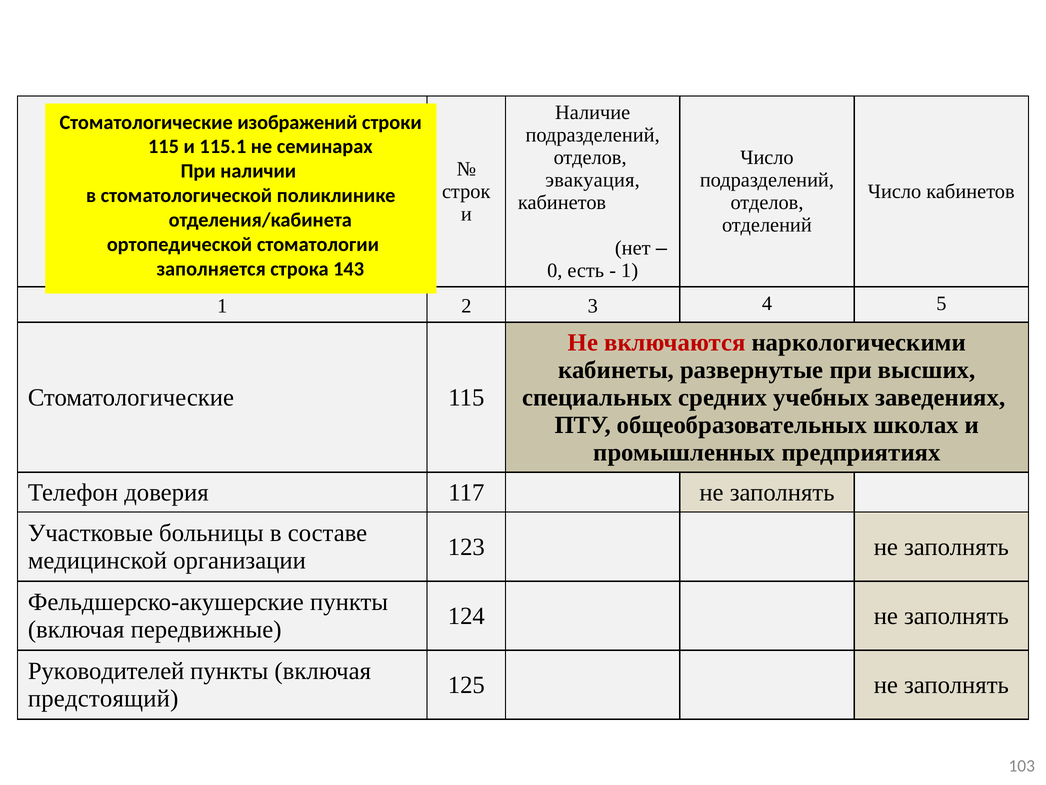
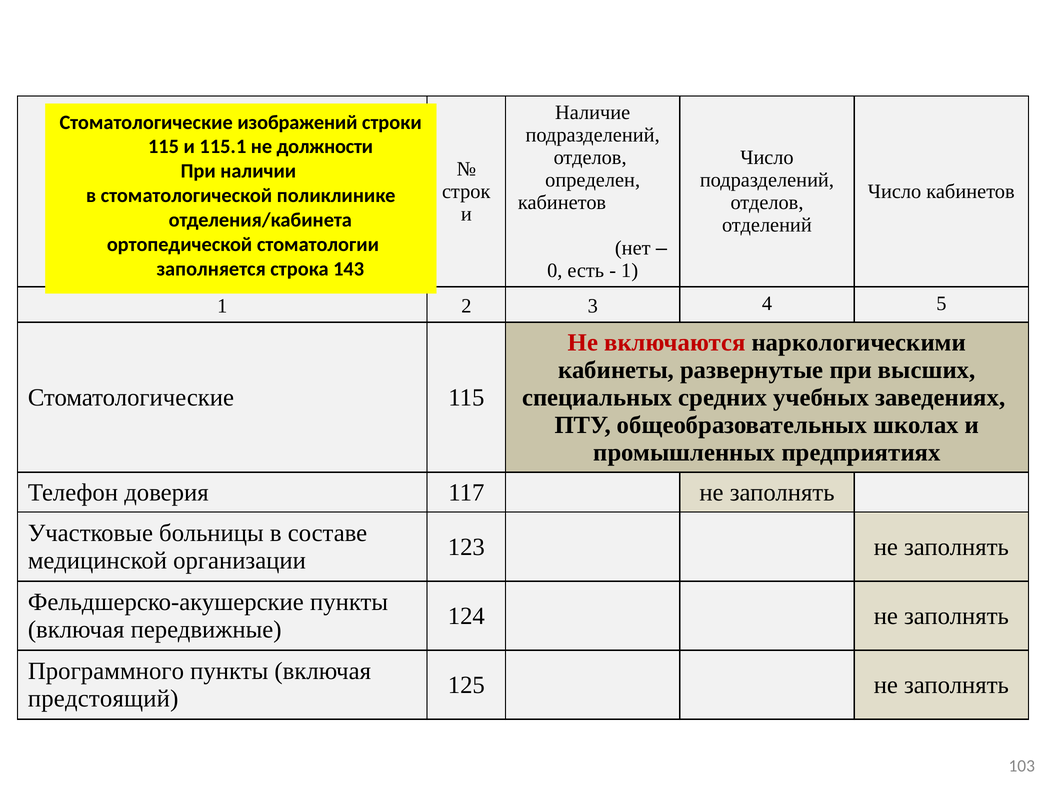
семинарах: семинарах -> должности (325, 147)
эвакуация: эвакуация -> определен (593, 180)
Руководителей: Руководителей -> Программного (106, 671)
